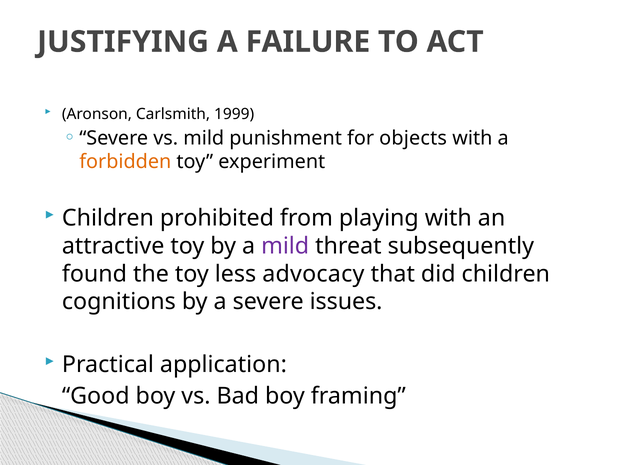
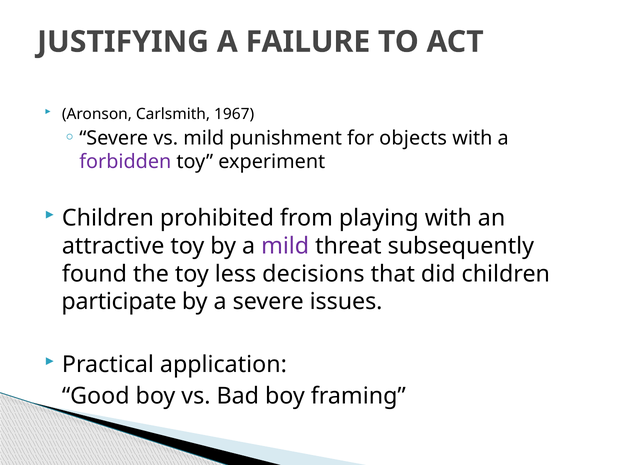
1999: 1999 -> 1967 (234, 114)
forbidden colour: orange -> purple (125, 162)
advocacy: advocacy -> decisions (313, 274)
cognitions: cognitions -> participate (119, 302)
